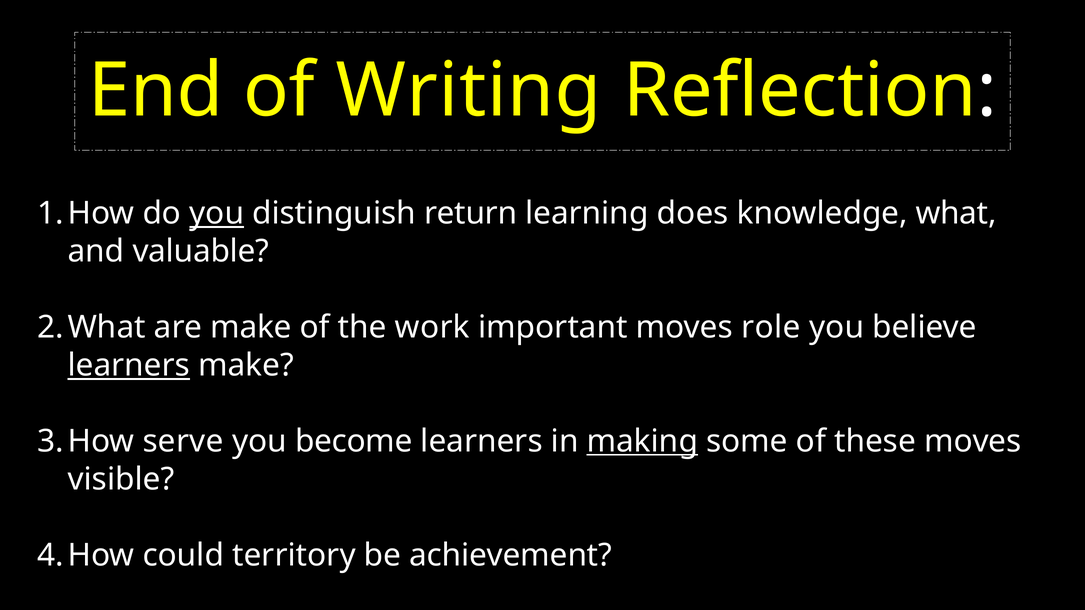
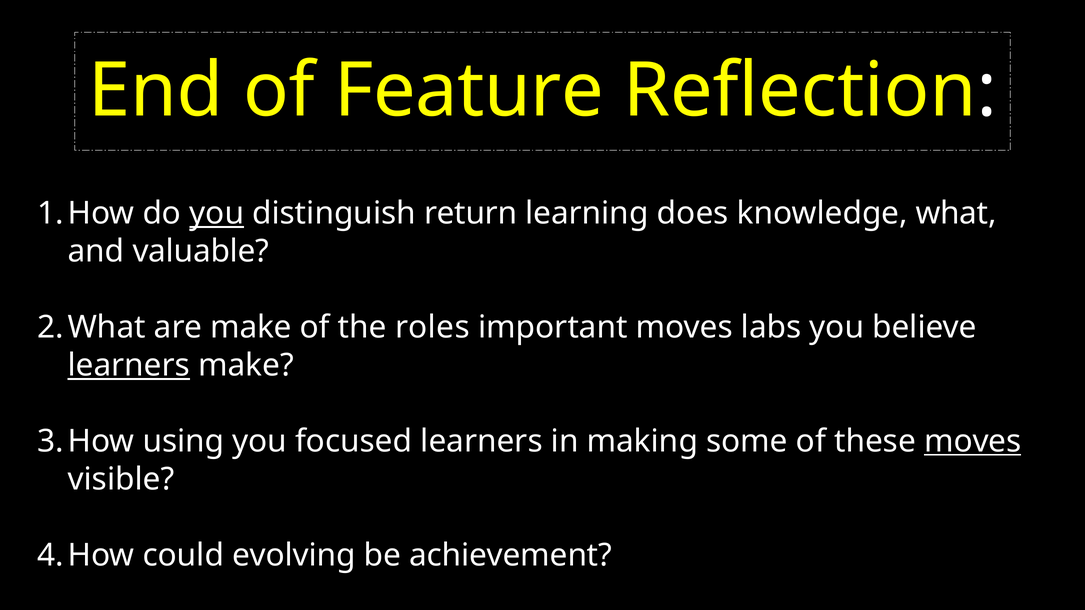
Writing: Writing -> Feature (469, 91)
work: work -> roles (432, 327)
role: role -> labs (771, 327)
serve: serve -> using (183, 441)
become: become -> focused (354, 441)
making underline: present -> none (642, 441)
moves underline: none -> present (973, 441)
territory: territory -> evolving (294, 555)
